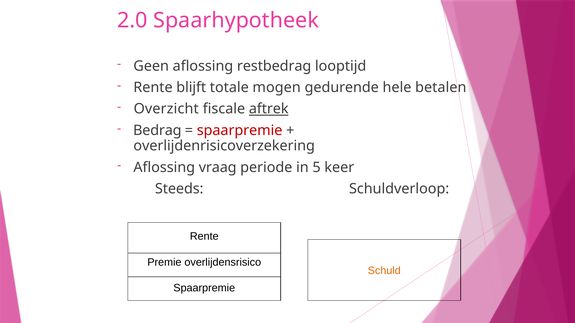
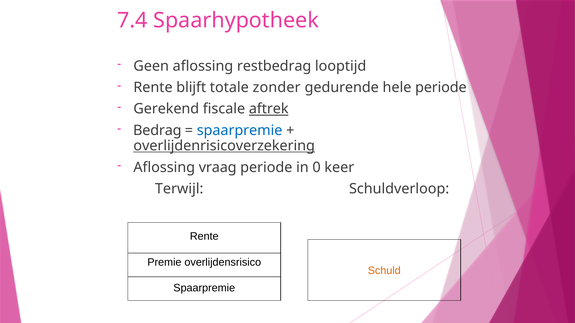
2.0: 2.0 -> 7.4 (132, 21)
mogen: mogen -> zonder (277, 88)
hele betalen: betalen -> periode (441, 88)
Overzicht: Overzicht -> Gerekend (166, 109)
spaarpremie colour: red -> blue (240, 131)
overlijdenrisicoverzekering underline: none -> present (224, 146)
5: 5 -> 0 (317, 168)
Steeds: Steeds -> Terwijl (179, 189)
